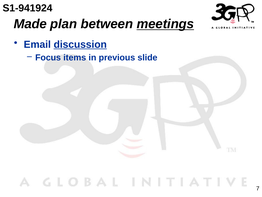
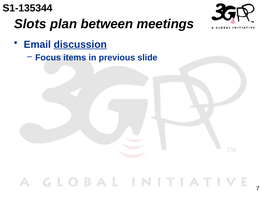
S1-941924: S1-941924 -> S1-135344 (28, 8)
Made: Made -> Slots (30, 24)
meetings underline: present -> none (165, 24)
